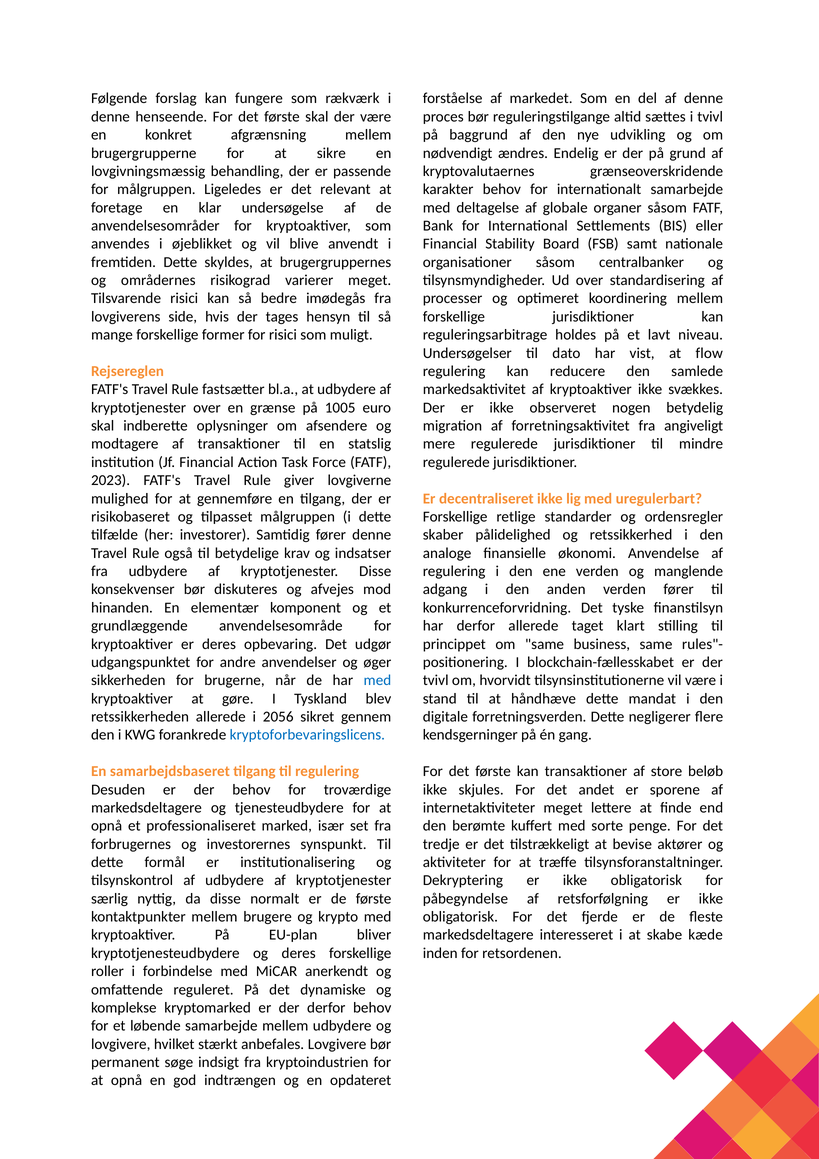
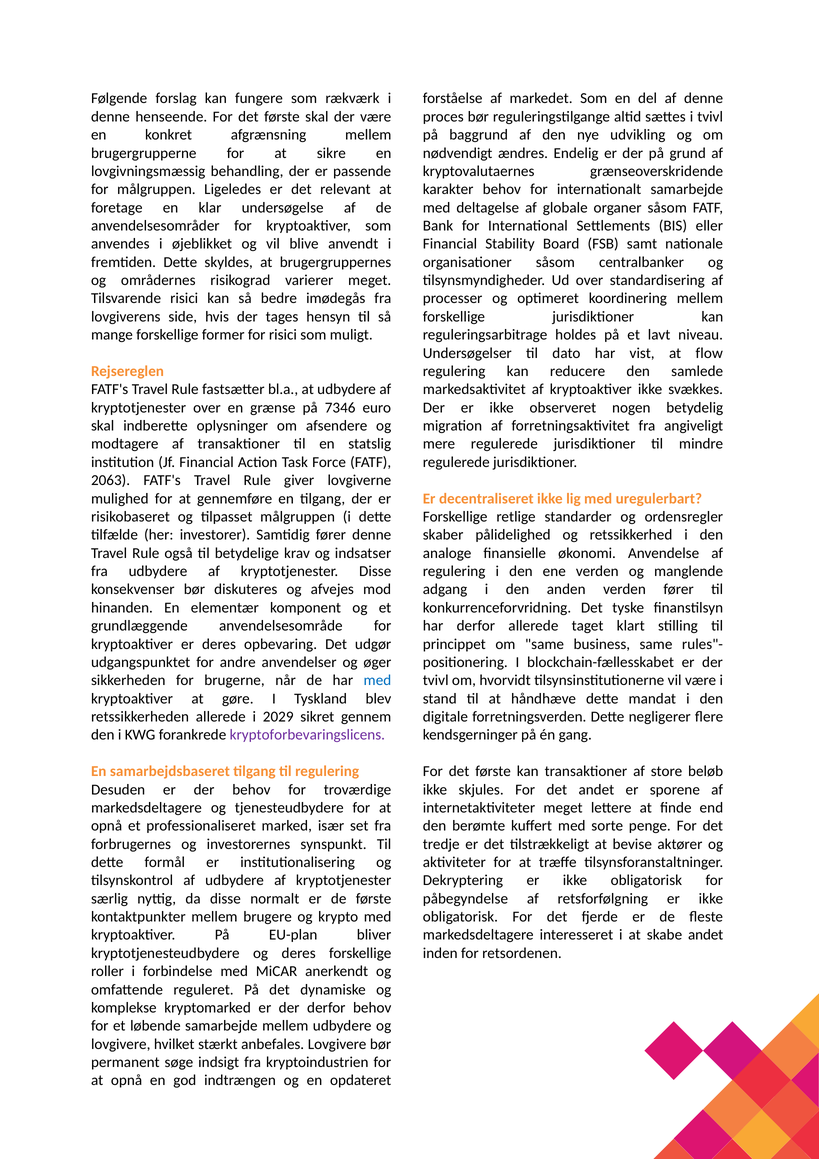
1005: 1005 -> 7346 (340, 407)
2023: 2023 -> 2063 (111, 480)
2056: 2056 -> 2029 (278, 716)
kryptoforbevaringslicens colour: blue -> purple (307, 735)
skabe kæde: kæde -> andet (706, 934)
